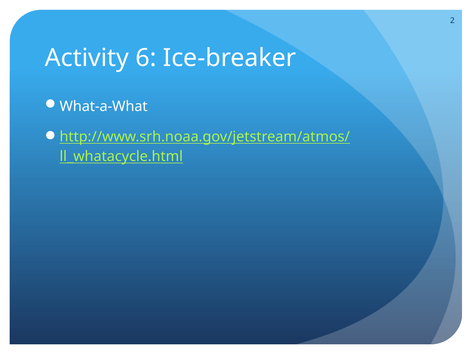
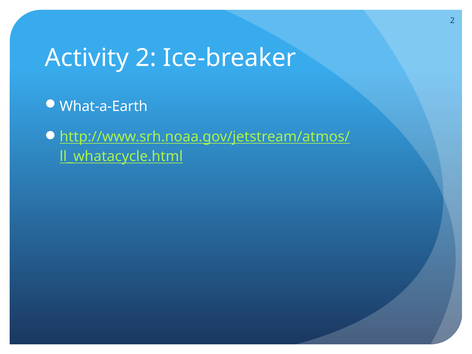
Activity 6: 6 -> 2 (146, 58)
What-a-What: What-a-What -> What-a-Earth (104, 106)
